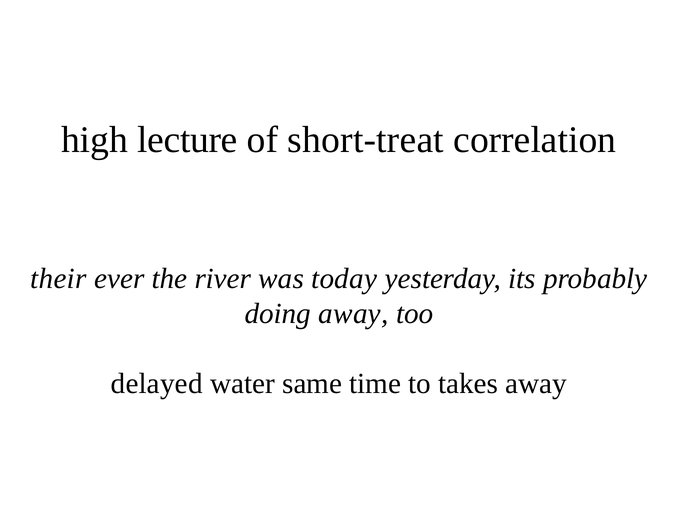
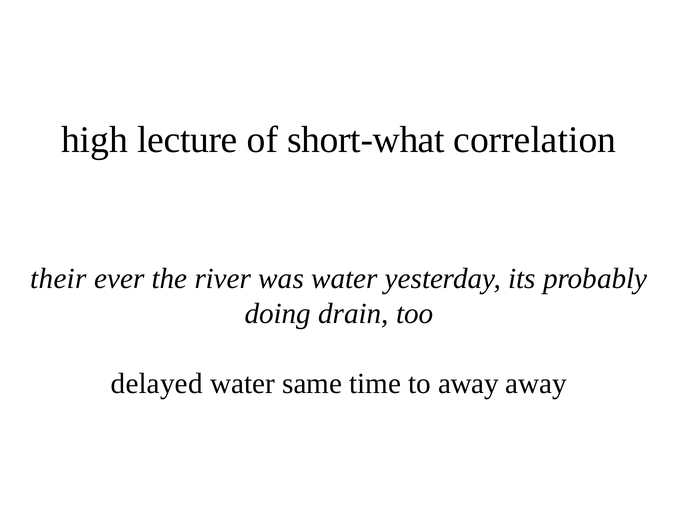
short-treat: short-treat -> short-what (366, 140)
was today: today -> water (344, 279)
doing away: away -> drain (354, 314)
to takes: takes -> away (468, 384)
